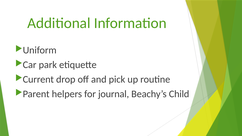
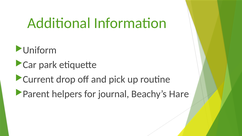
Child: Child -> Hare (179, 94)
